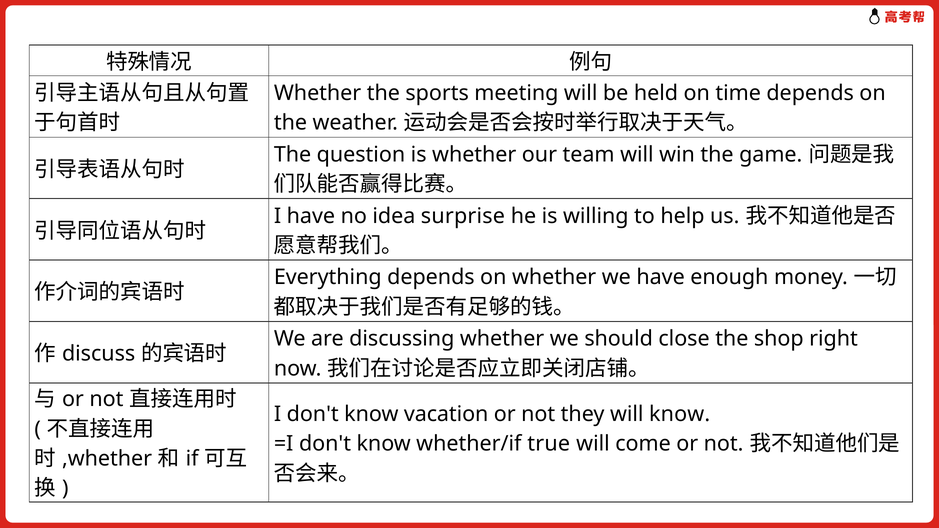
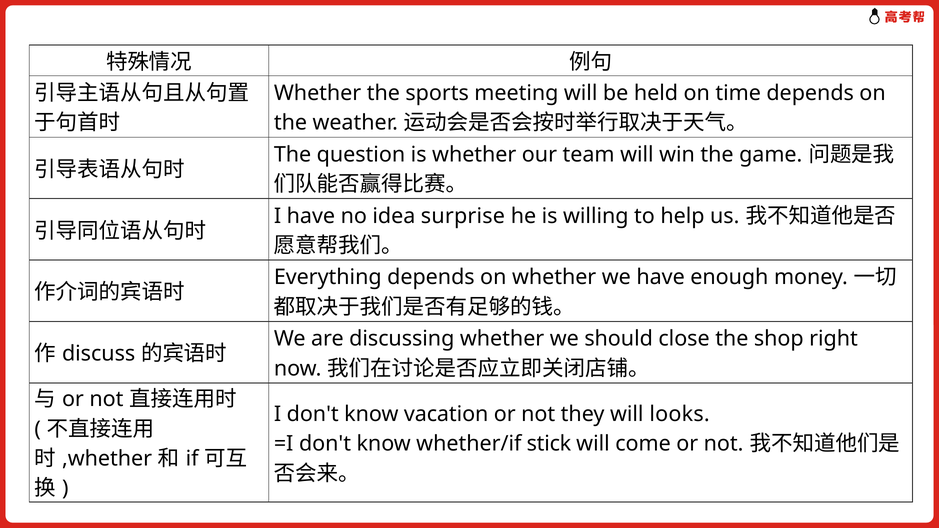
will know: know -> looks (680, 414)
true: true -> stick (549, 444)
